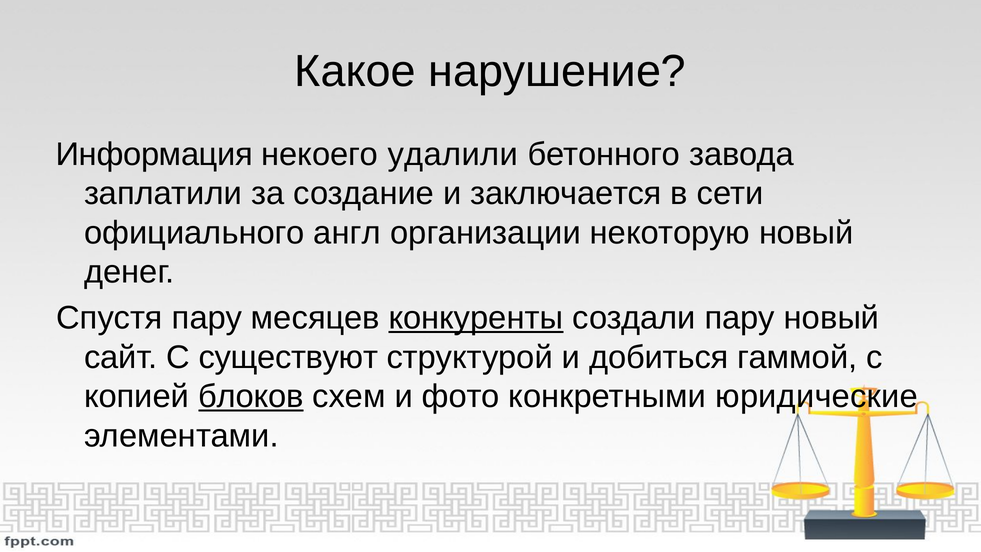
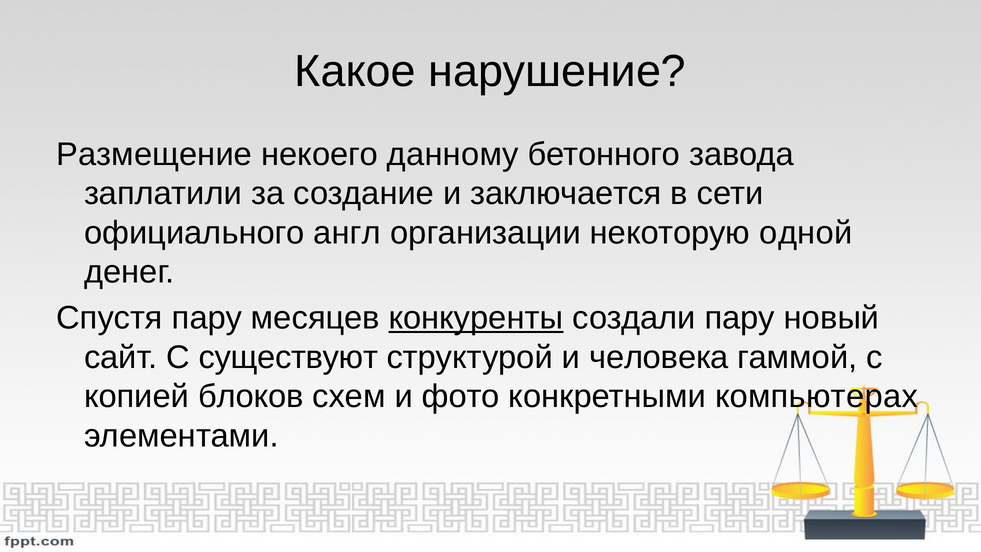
Информация: Информация -> Размещение (154, 154)
удалили: удалили -> данному (453, 154)
некоторую новый: новый -> одной (806, 233)
добиться: добиться -> человека (659, 357)
блоков underline: present -> none (251, 396)
юридические: юридические -> компьютерах (817, 396)
